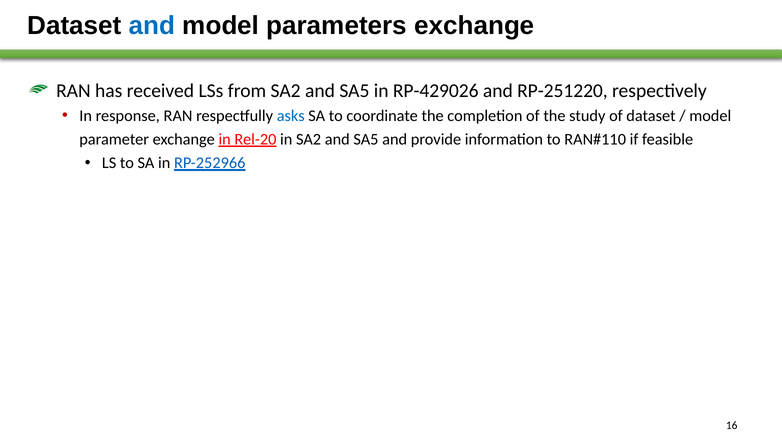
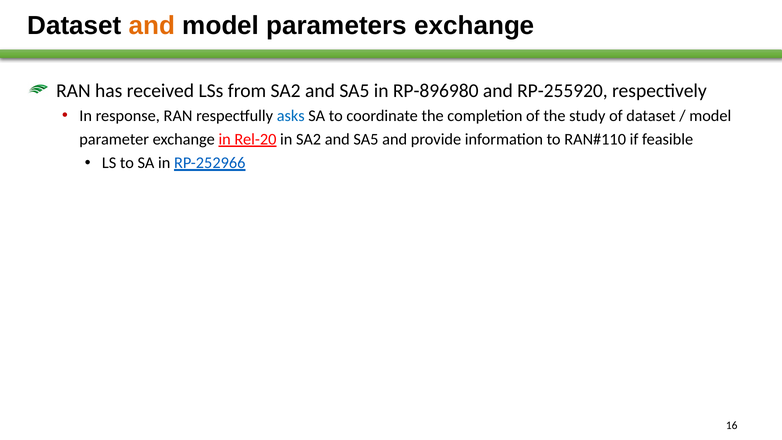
and colour: blue -> orange (152, 26)
RP-429026: RP-429026 -> RP-896980 (436, 91)
RP-251220: RP-251220 -> RP-255920 (562, 91)
